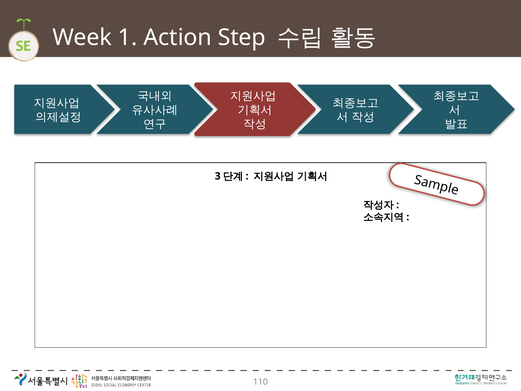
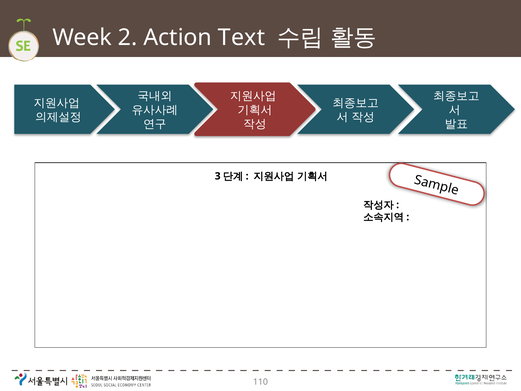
1: 1 -> 2 (128, 37)
Step: Step -> Text (242, 37)
